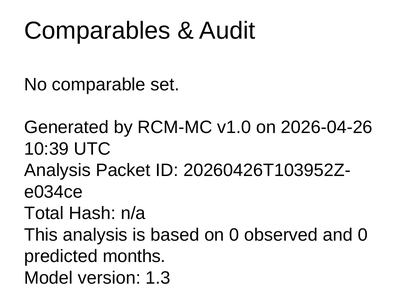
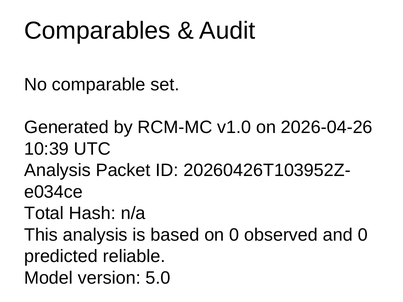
months: months -> reliable (134, 256)
1.3: 1.3 -> 5.0 (158, 278)
